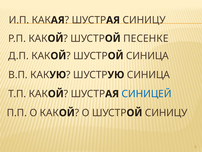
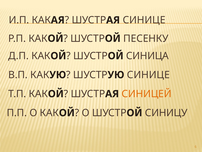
СИНИЦУ: СИНИЦУ -> СИНИЦЕ (144, 20)
ПЕСЕНКЕ: ПЕСЕНКЕ -> ПЕСЕНКУ (146, 38)
СИНИЦА: СИНИЦА -> СИНИЦЕ (148, 75)
СИНИЦЕЙ colour: blue -> orange (147, 94)
